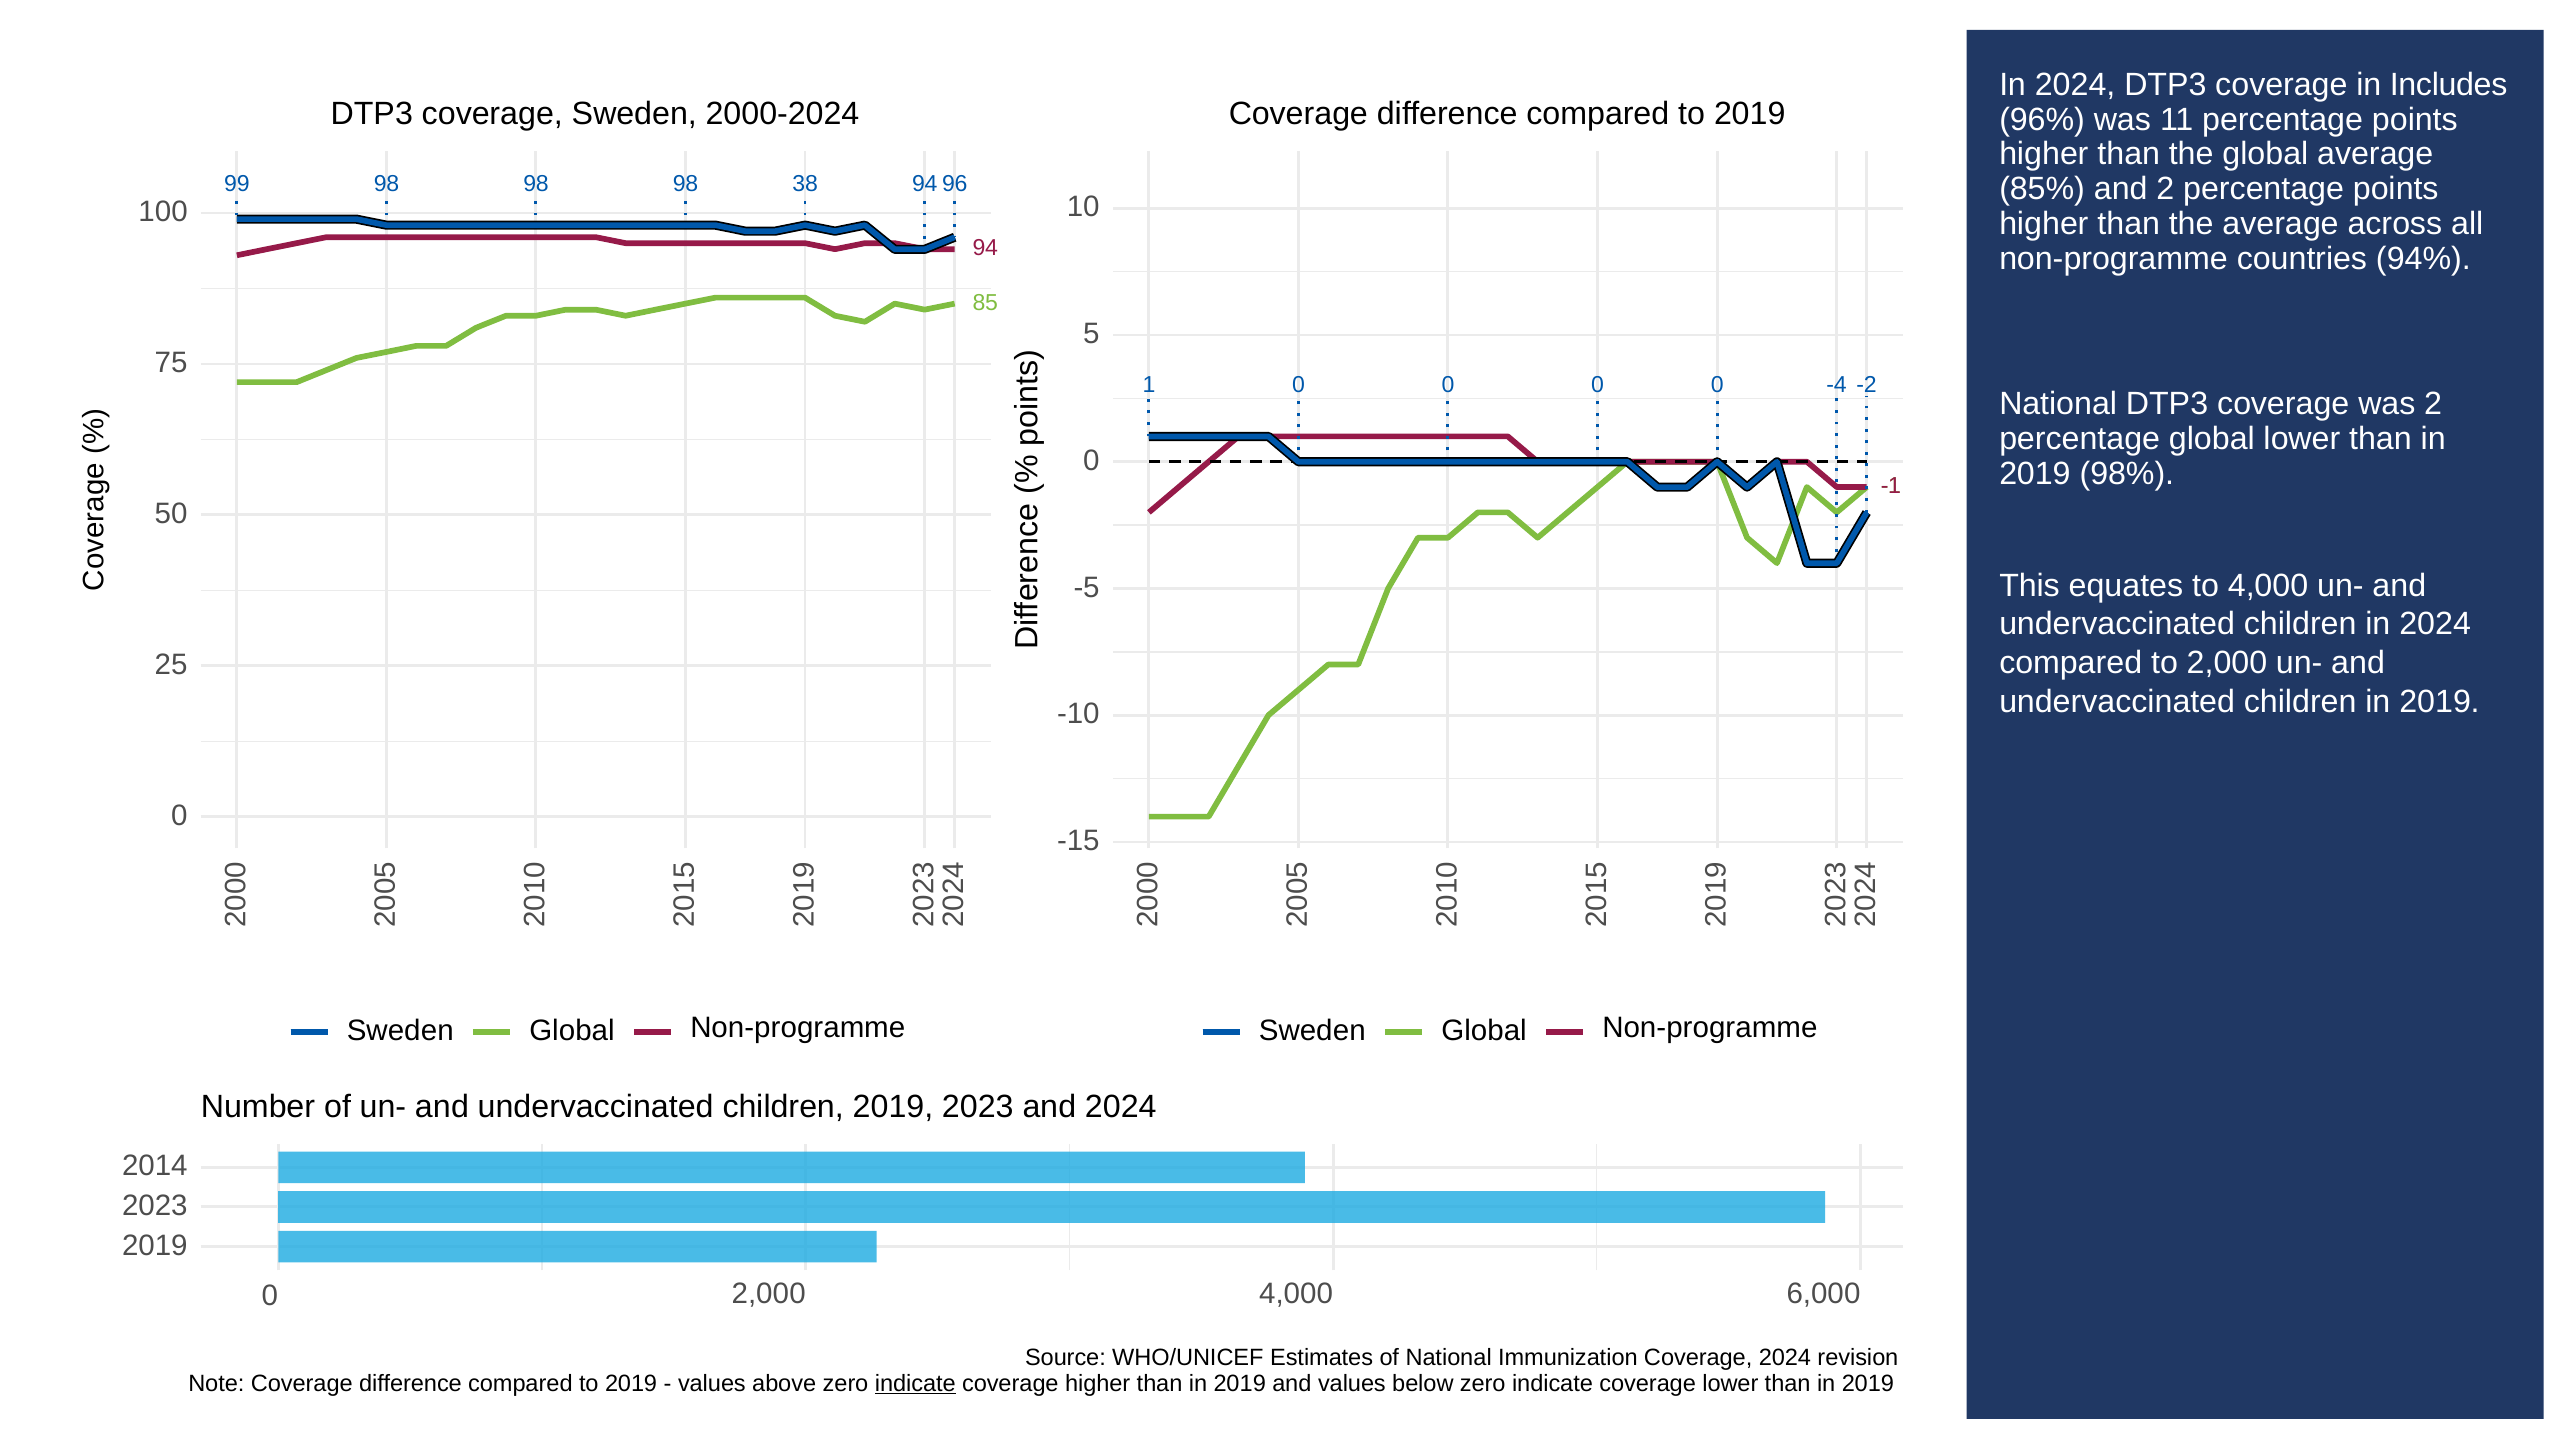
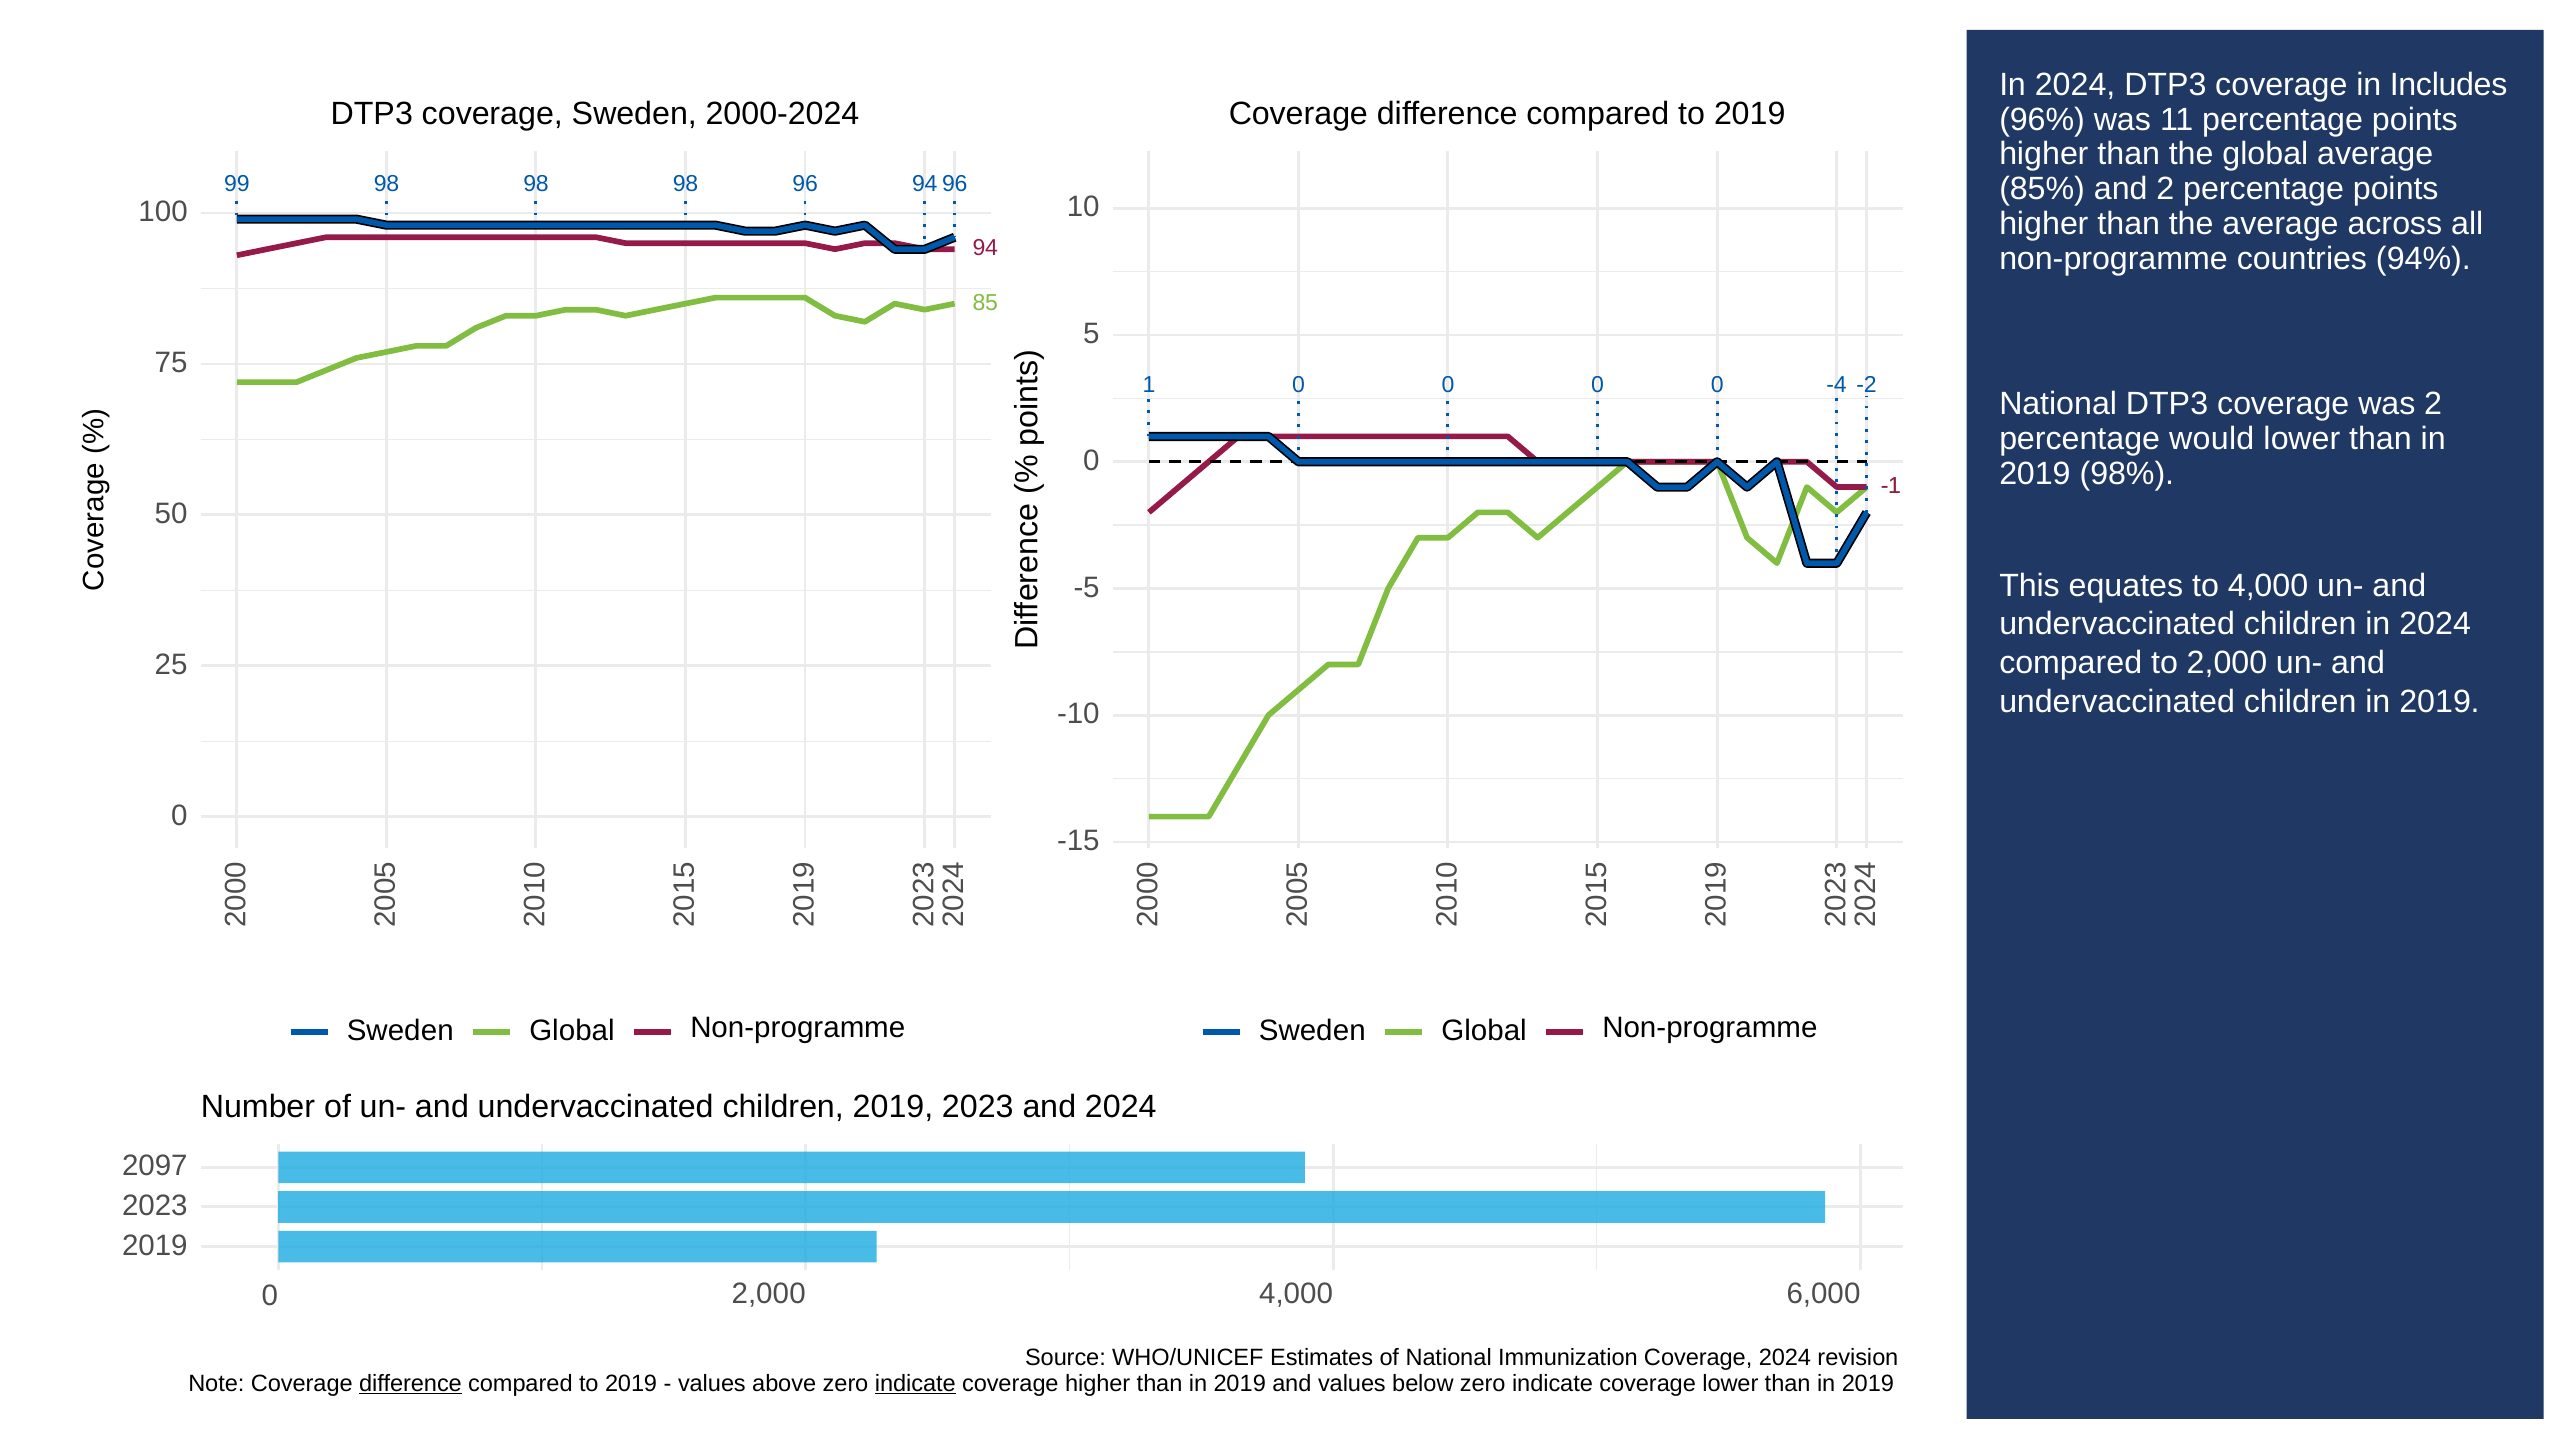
38: 38 -> 96 (805, 184)
percentage global: global -> would (2212, 439)
2014: 2014 -> 2097 (155, 1166)
difference underline: none -> present (410, 1383)
